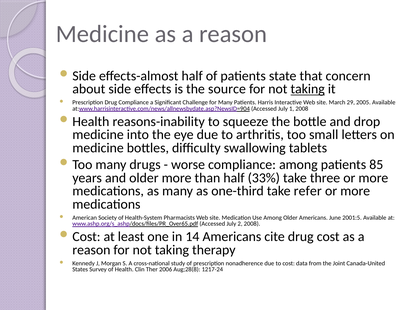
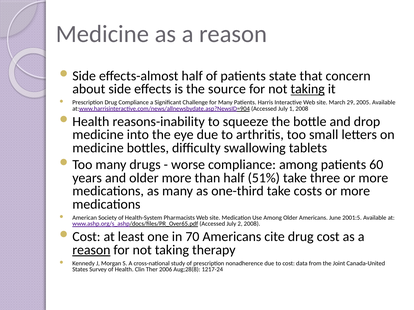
85: 85 -> 60 (376, 165)
33%: 33% -> 51% (264, 178)
refer: refer -> costs (308, 191)
14: 14 -> 70 (192, 237)
reason underline: none -> present (91, 250)
